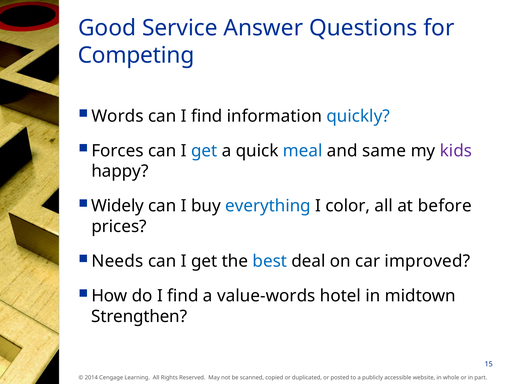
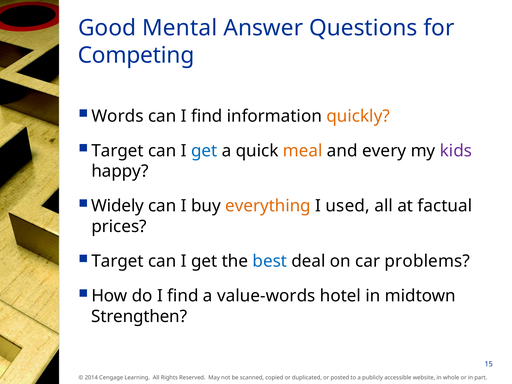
Service: Service -> Mental (180, 28)
quickly colour: blue -> orange (358, 116)
Forces: Forces -> Target (118, 151)
meal colour: blue -> orange (303, 151)
same: same -> every (384, 151)
everything colour: blue -> orange (268, 206)
color: color -> used (348, 206)
before: before -> factual (445, 206)
Needs: Needs -> Target (118, 261)
improved: improved -> problems (427, 261)
